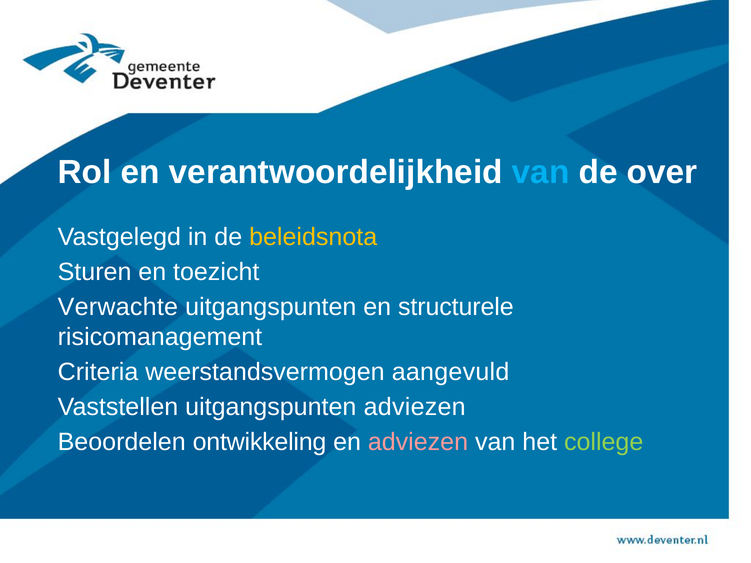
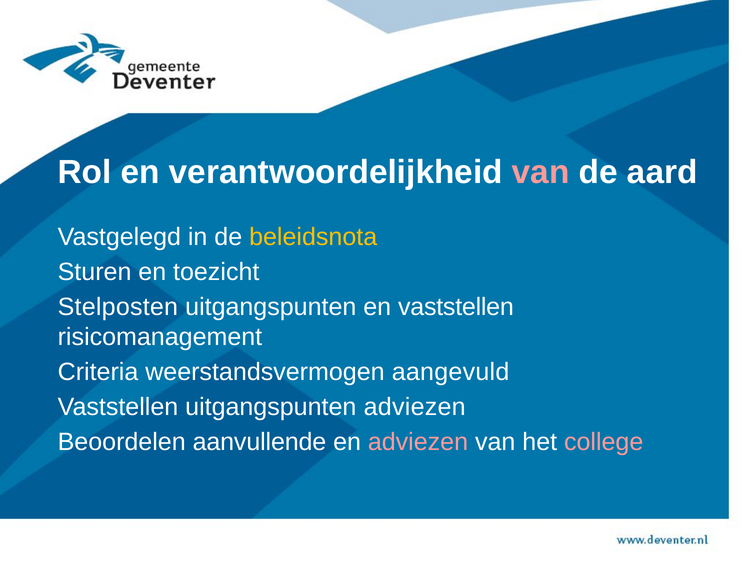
van colour: light blue -> pink (541, 172)
over: over -> aard (662, 172)
Verwachte: Verwachte -> Stelposten (118, 307)
en structurele: structurele -> vaststellen (456, 307)
ontwikkeling: ontwikkeling -> aanvullende (259, 442)
college colour: light green -> pink (604, 442)
